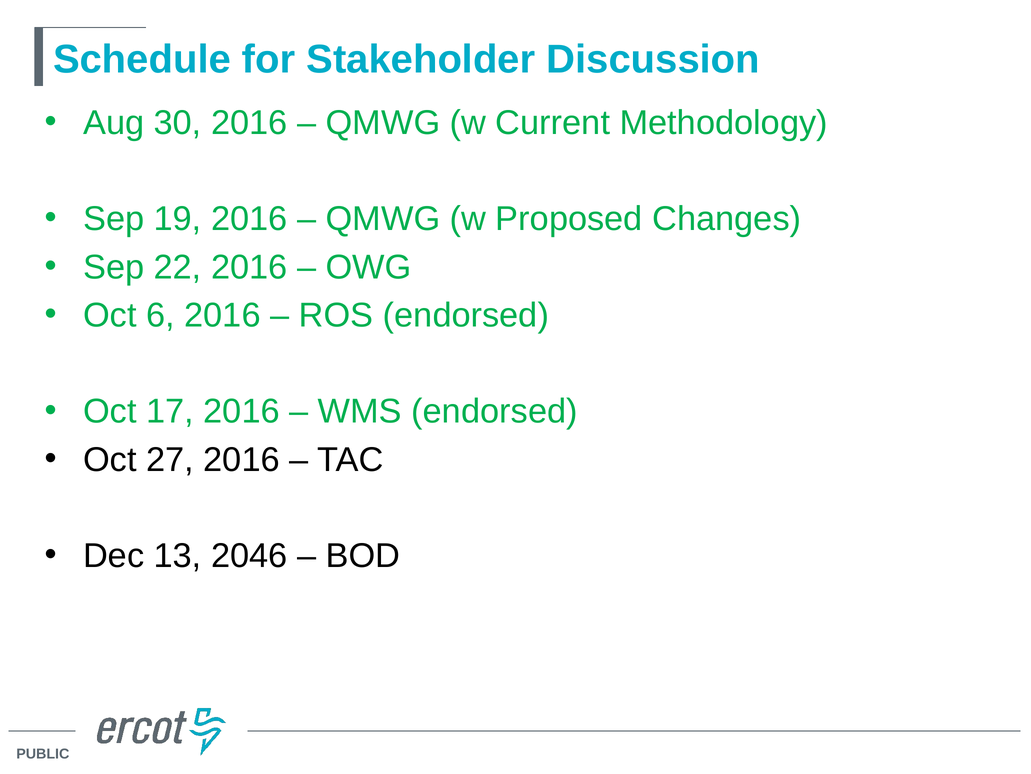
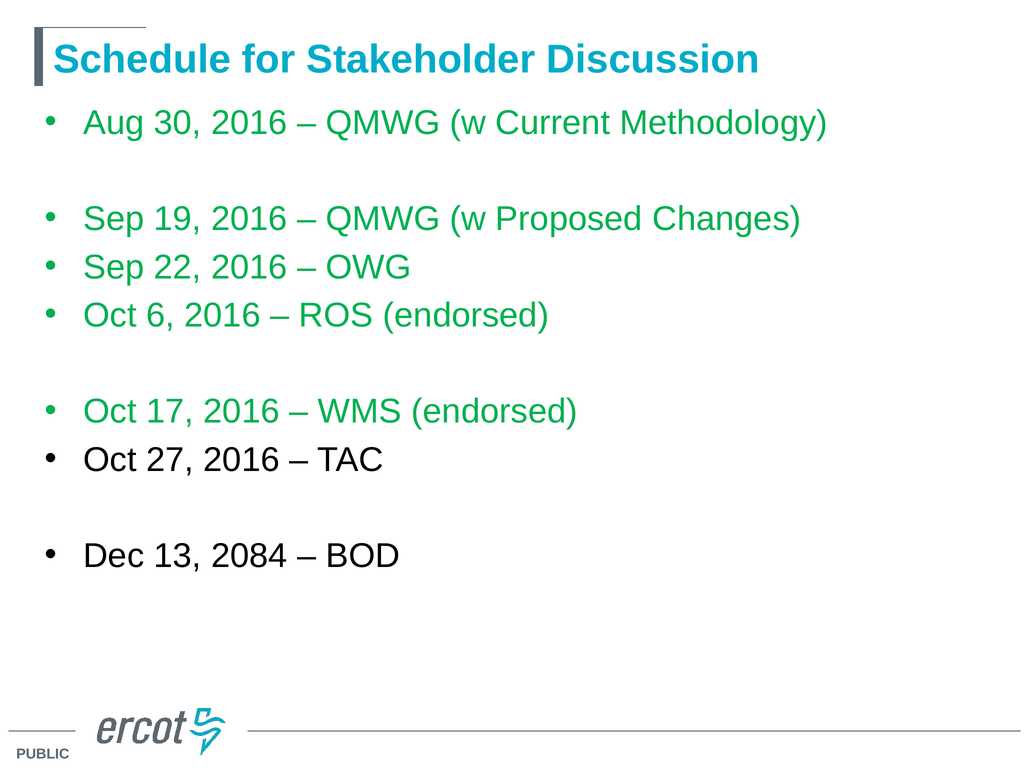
2046: 2046 -> 2084 (249, 556)
